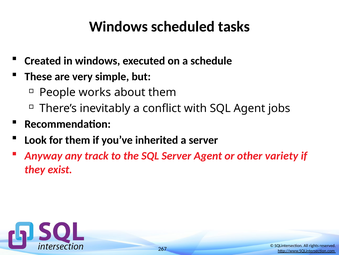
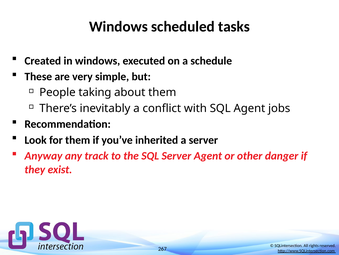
works: works -> taking (95, 92)
variety: variety -> danger (282, 155)
